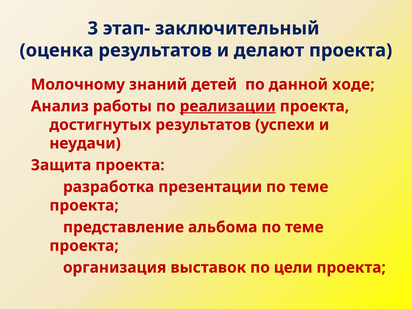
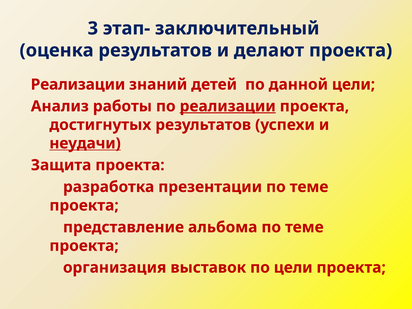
Молочному: Молочному -> Реализации (78, 84)
данной ходе: ходе -> цели (354, 84)
неудачи underline: none -> present (85, 143)
